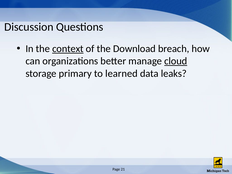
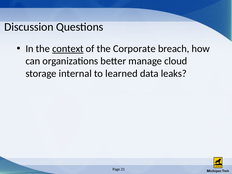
Download: Download -> Corporate (134, 49)
cloud underline: present -> none (176, 61)
primary: primary -> internal (75, 73)
